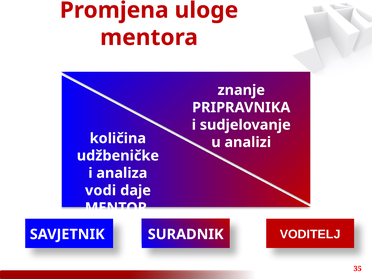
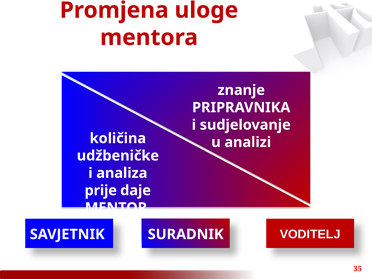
vodi: vodi -> prije (101, 190)
